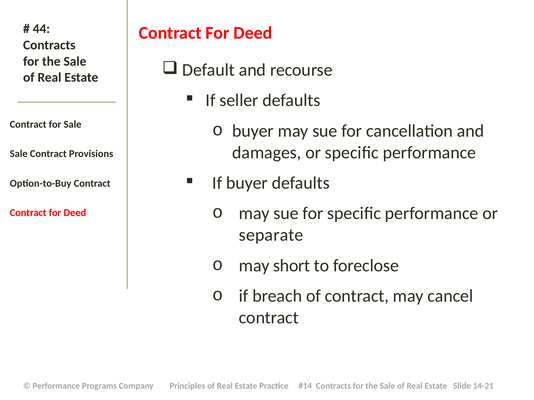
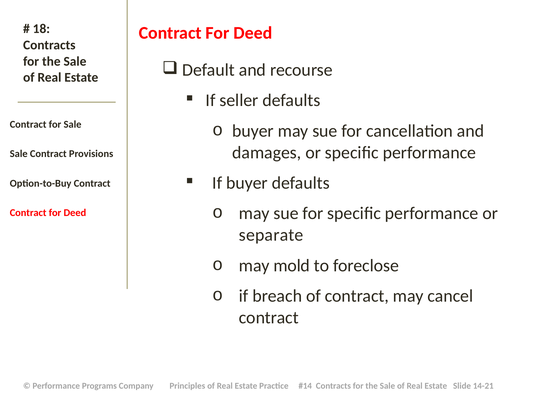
44: 44 -> 18 (41, 29)
short: short -> mold (292, 266)
